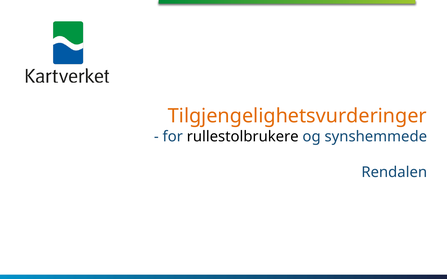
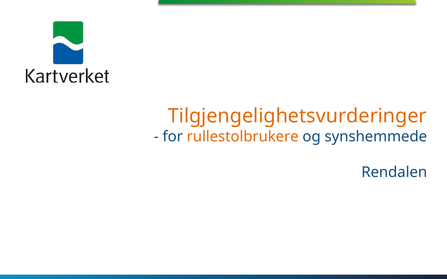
rullestolbrukere colour: black -> orange (243, 137)
